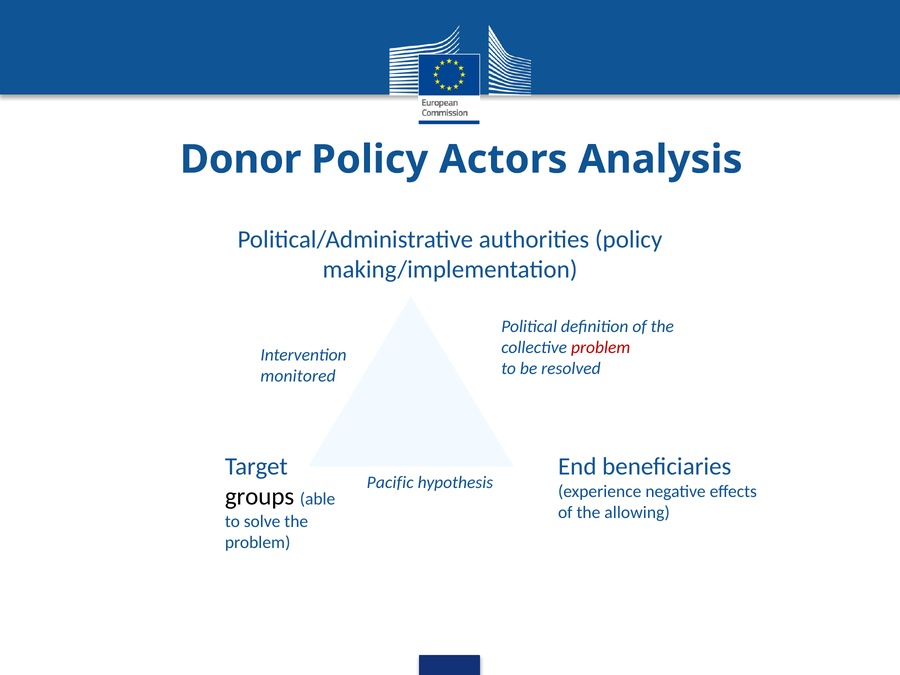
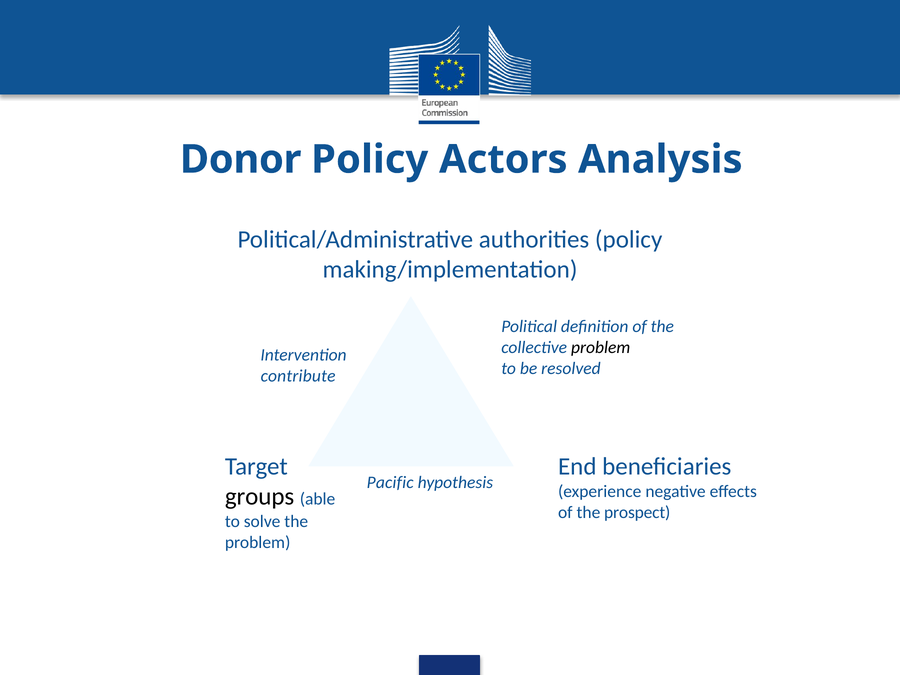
problem colour: red -> black (601, 348)
monitored: monitored -> contribute (298, 376)
allowing: allowing -> prospect (637, 512)
